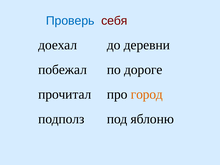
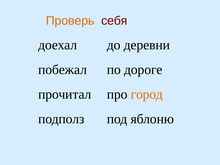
Проверь colour: blue -> orange (70, 21)
